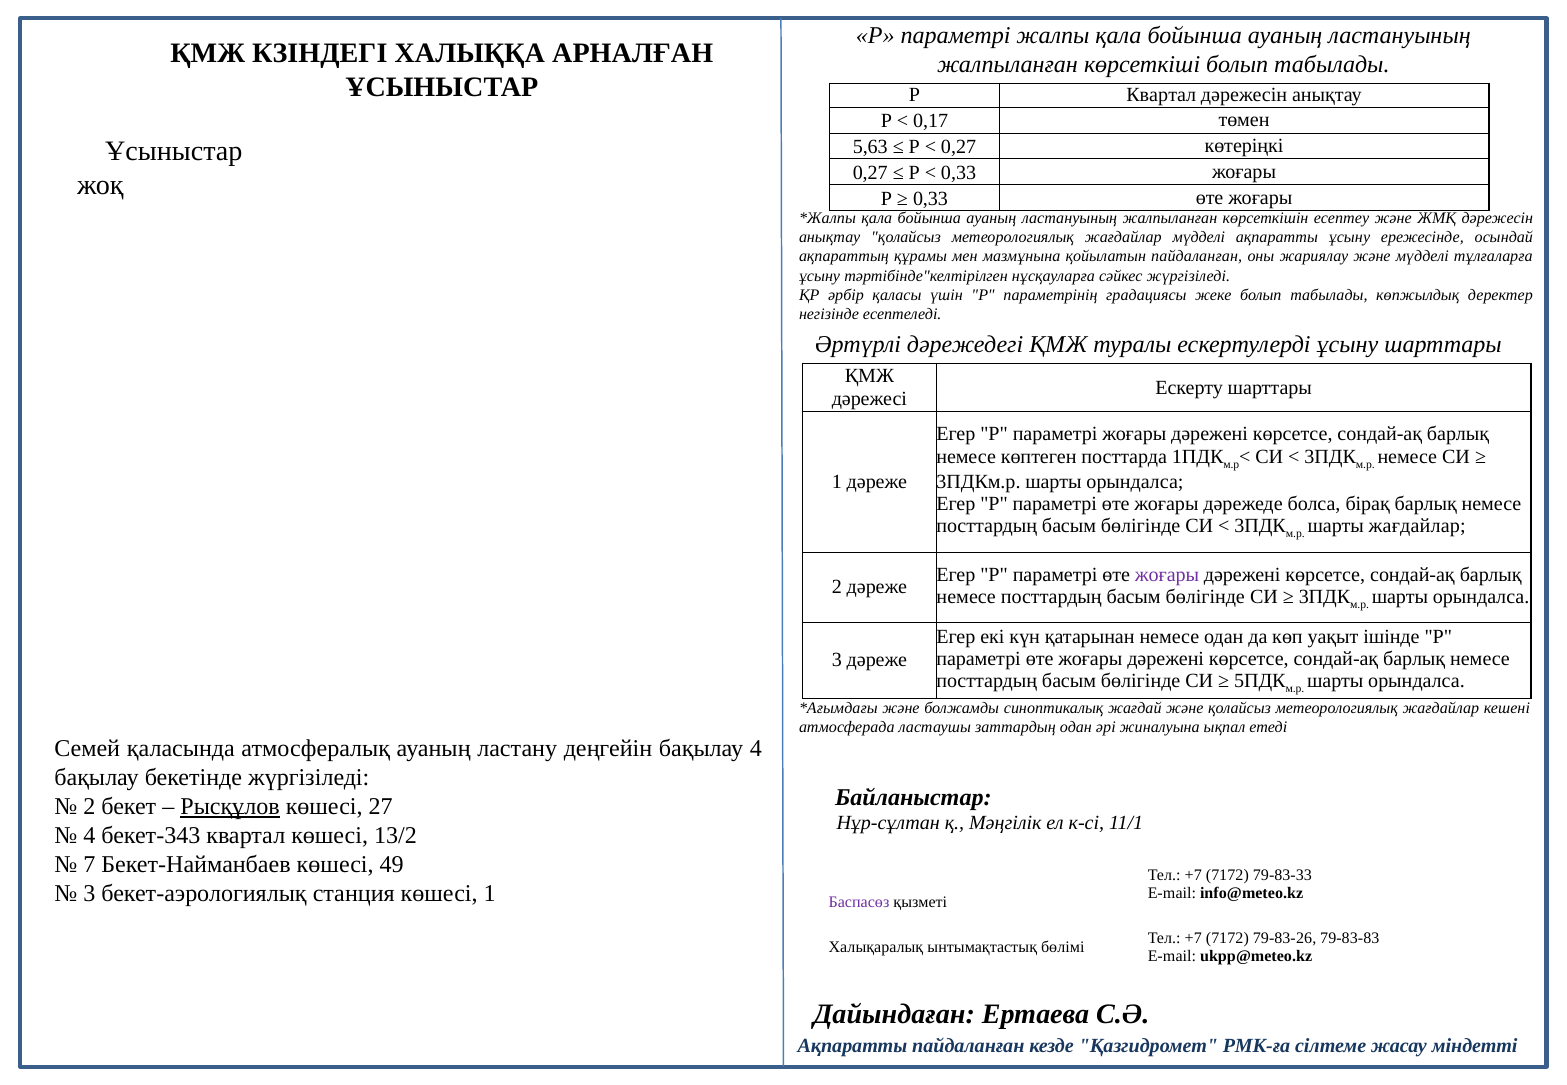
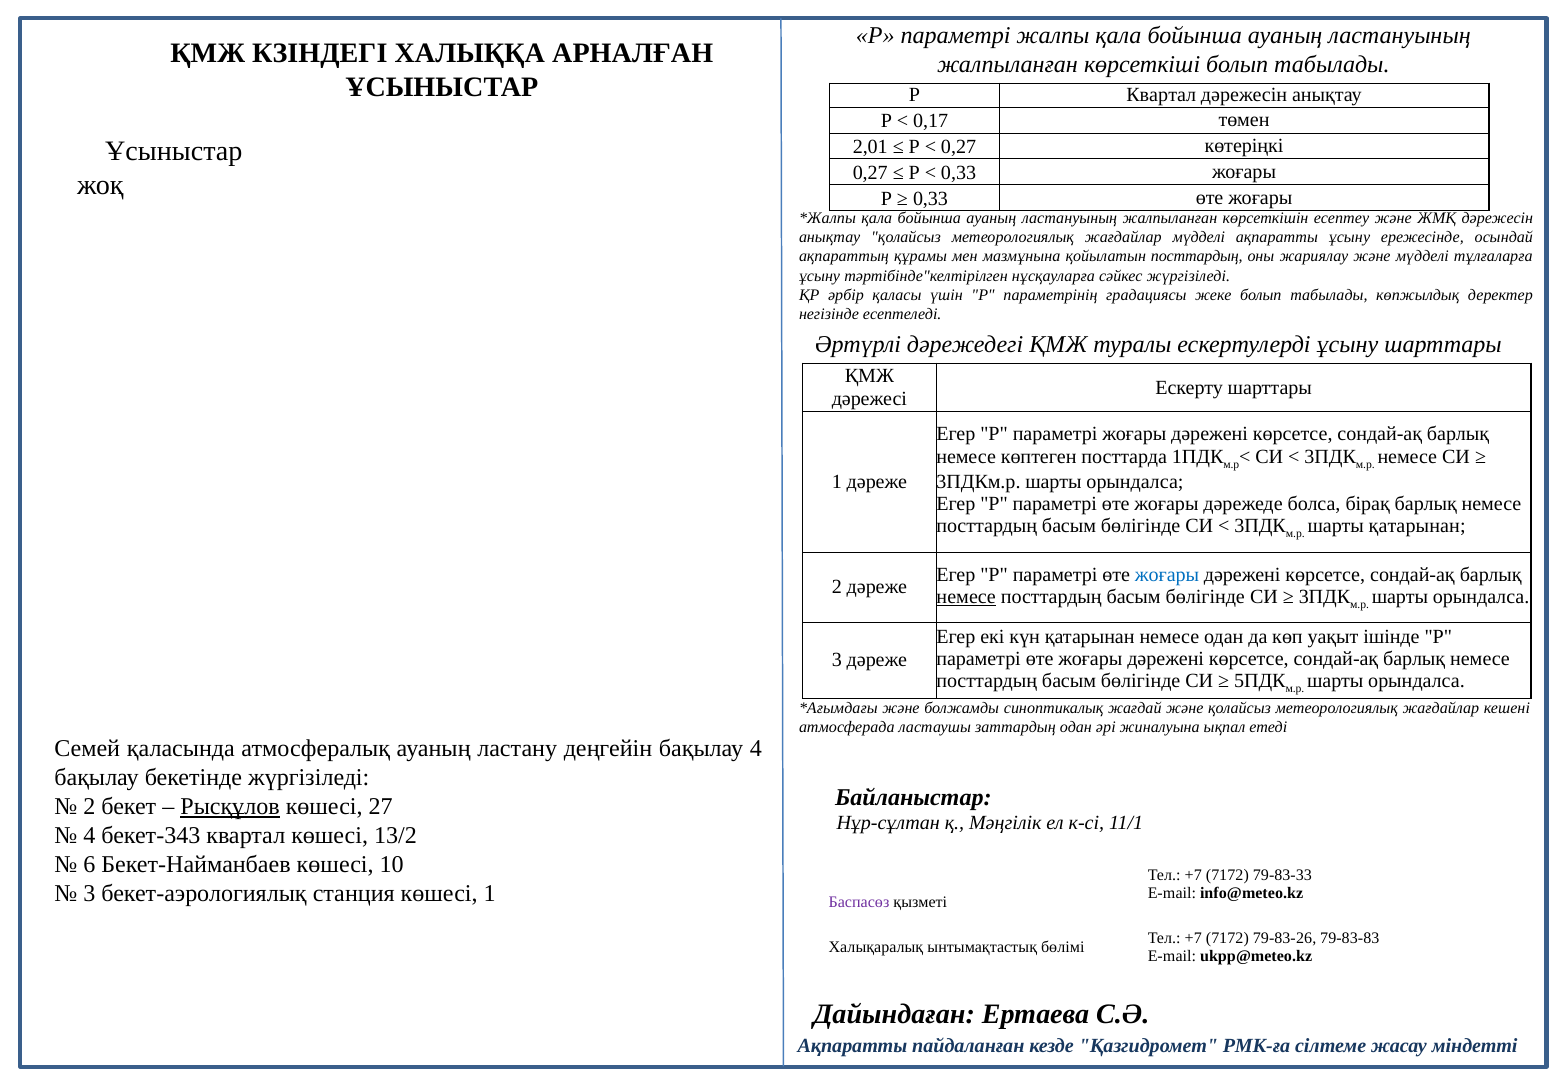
5,63: 5,63 -> 2,01 (870, 147)
қойылатын пайдаланған: пайдаланған -> посттардың (1197, 257)
шарты жағдайлар: жағдайлар -> қатарынан (1417, 526)
жоғары colour: purple -> blue (1167, 574)
немесе underline: none -> present (966, 597)
7: 7 -> 6 (89, 865)
49: 49 -> 10 (392, 865)
